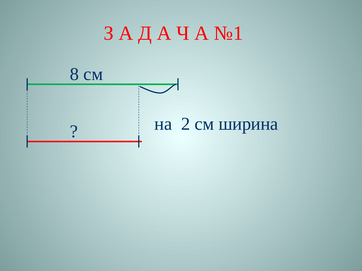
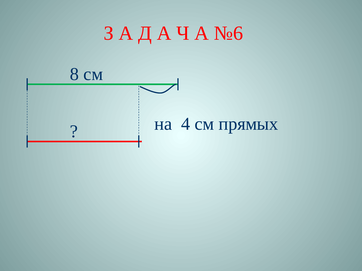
№1: №1 -> №6 (229, 33)
2: 2 -> 4 (186, 124)
ширина: ширина -> прямых (248, 124)
